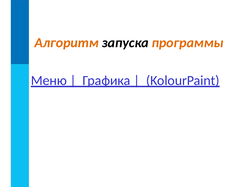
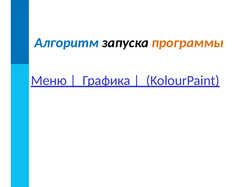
Алгоритм colour: orange -> blue (67, 43)
